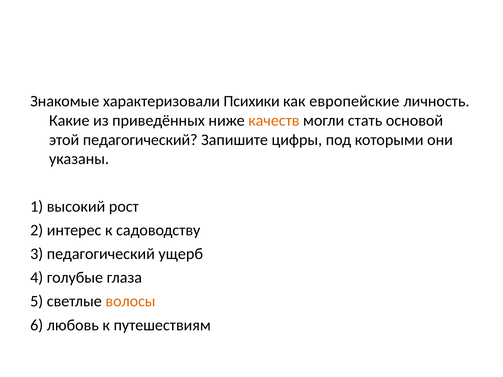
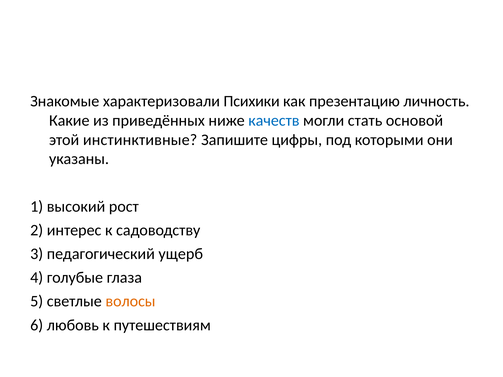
европейские: европейские -> презентацию (354, 101)
качеств colour: orange -> blue (274, 121)
этой педагогический: педагогический -> инстинктивные (140, 140)
